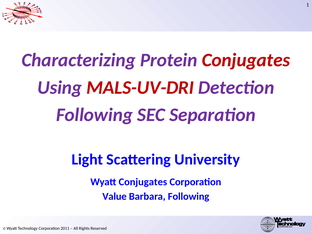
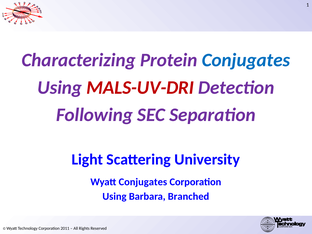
Conjugates colour: red -> blue (246, 60)
Value: Value -> Using (114, 197)
Barbara Following: Following -> Branched (189, 197)
